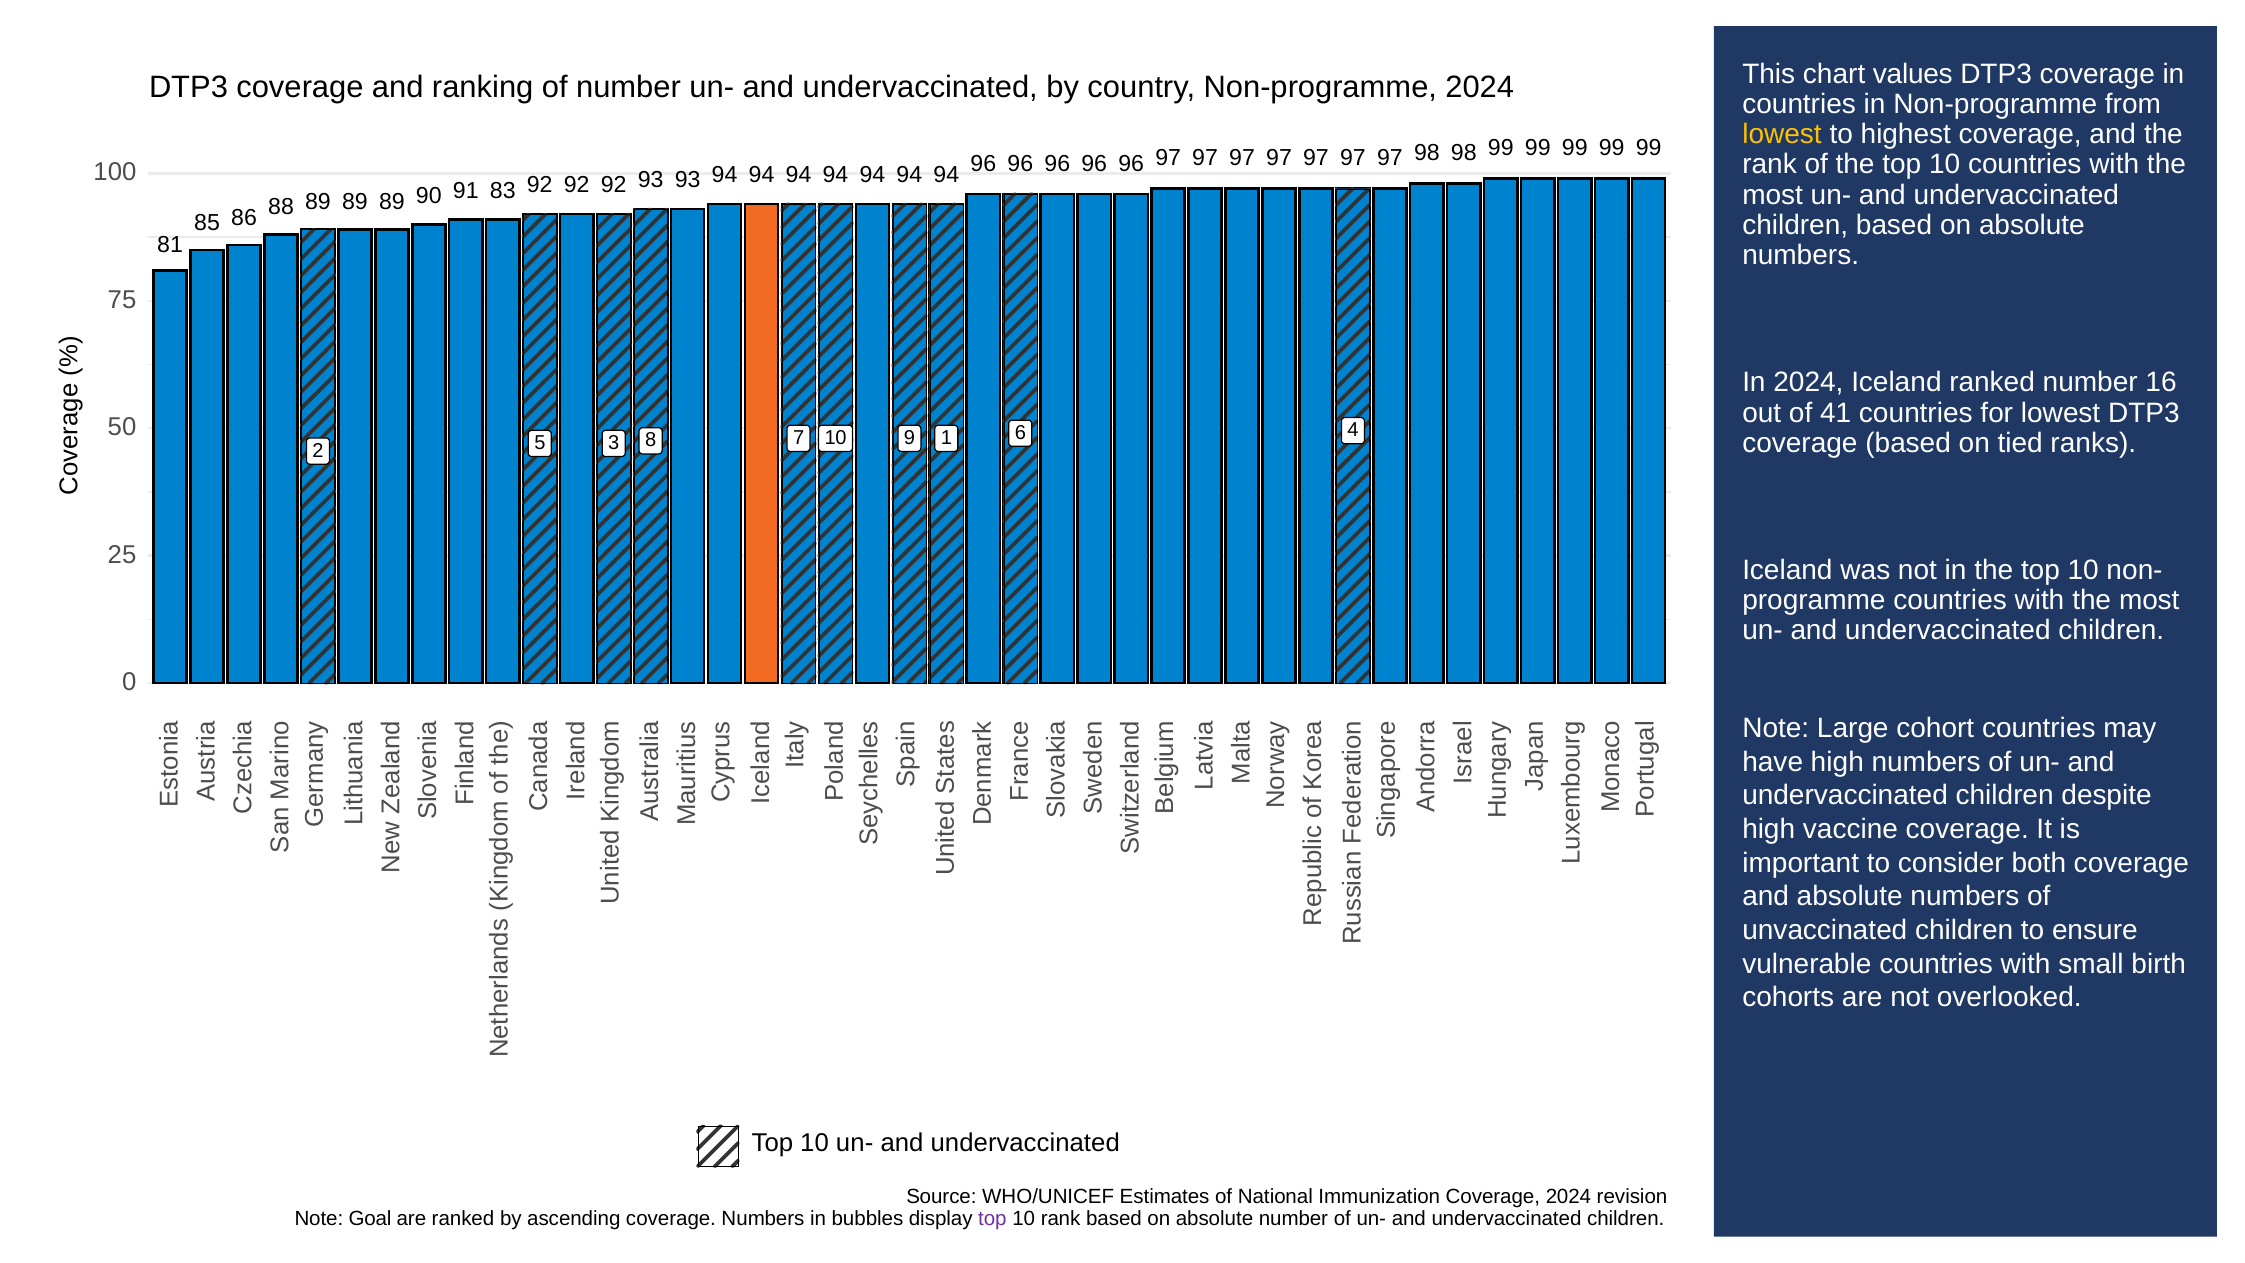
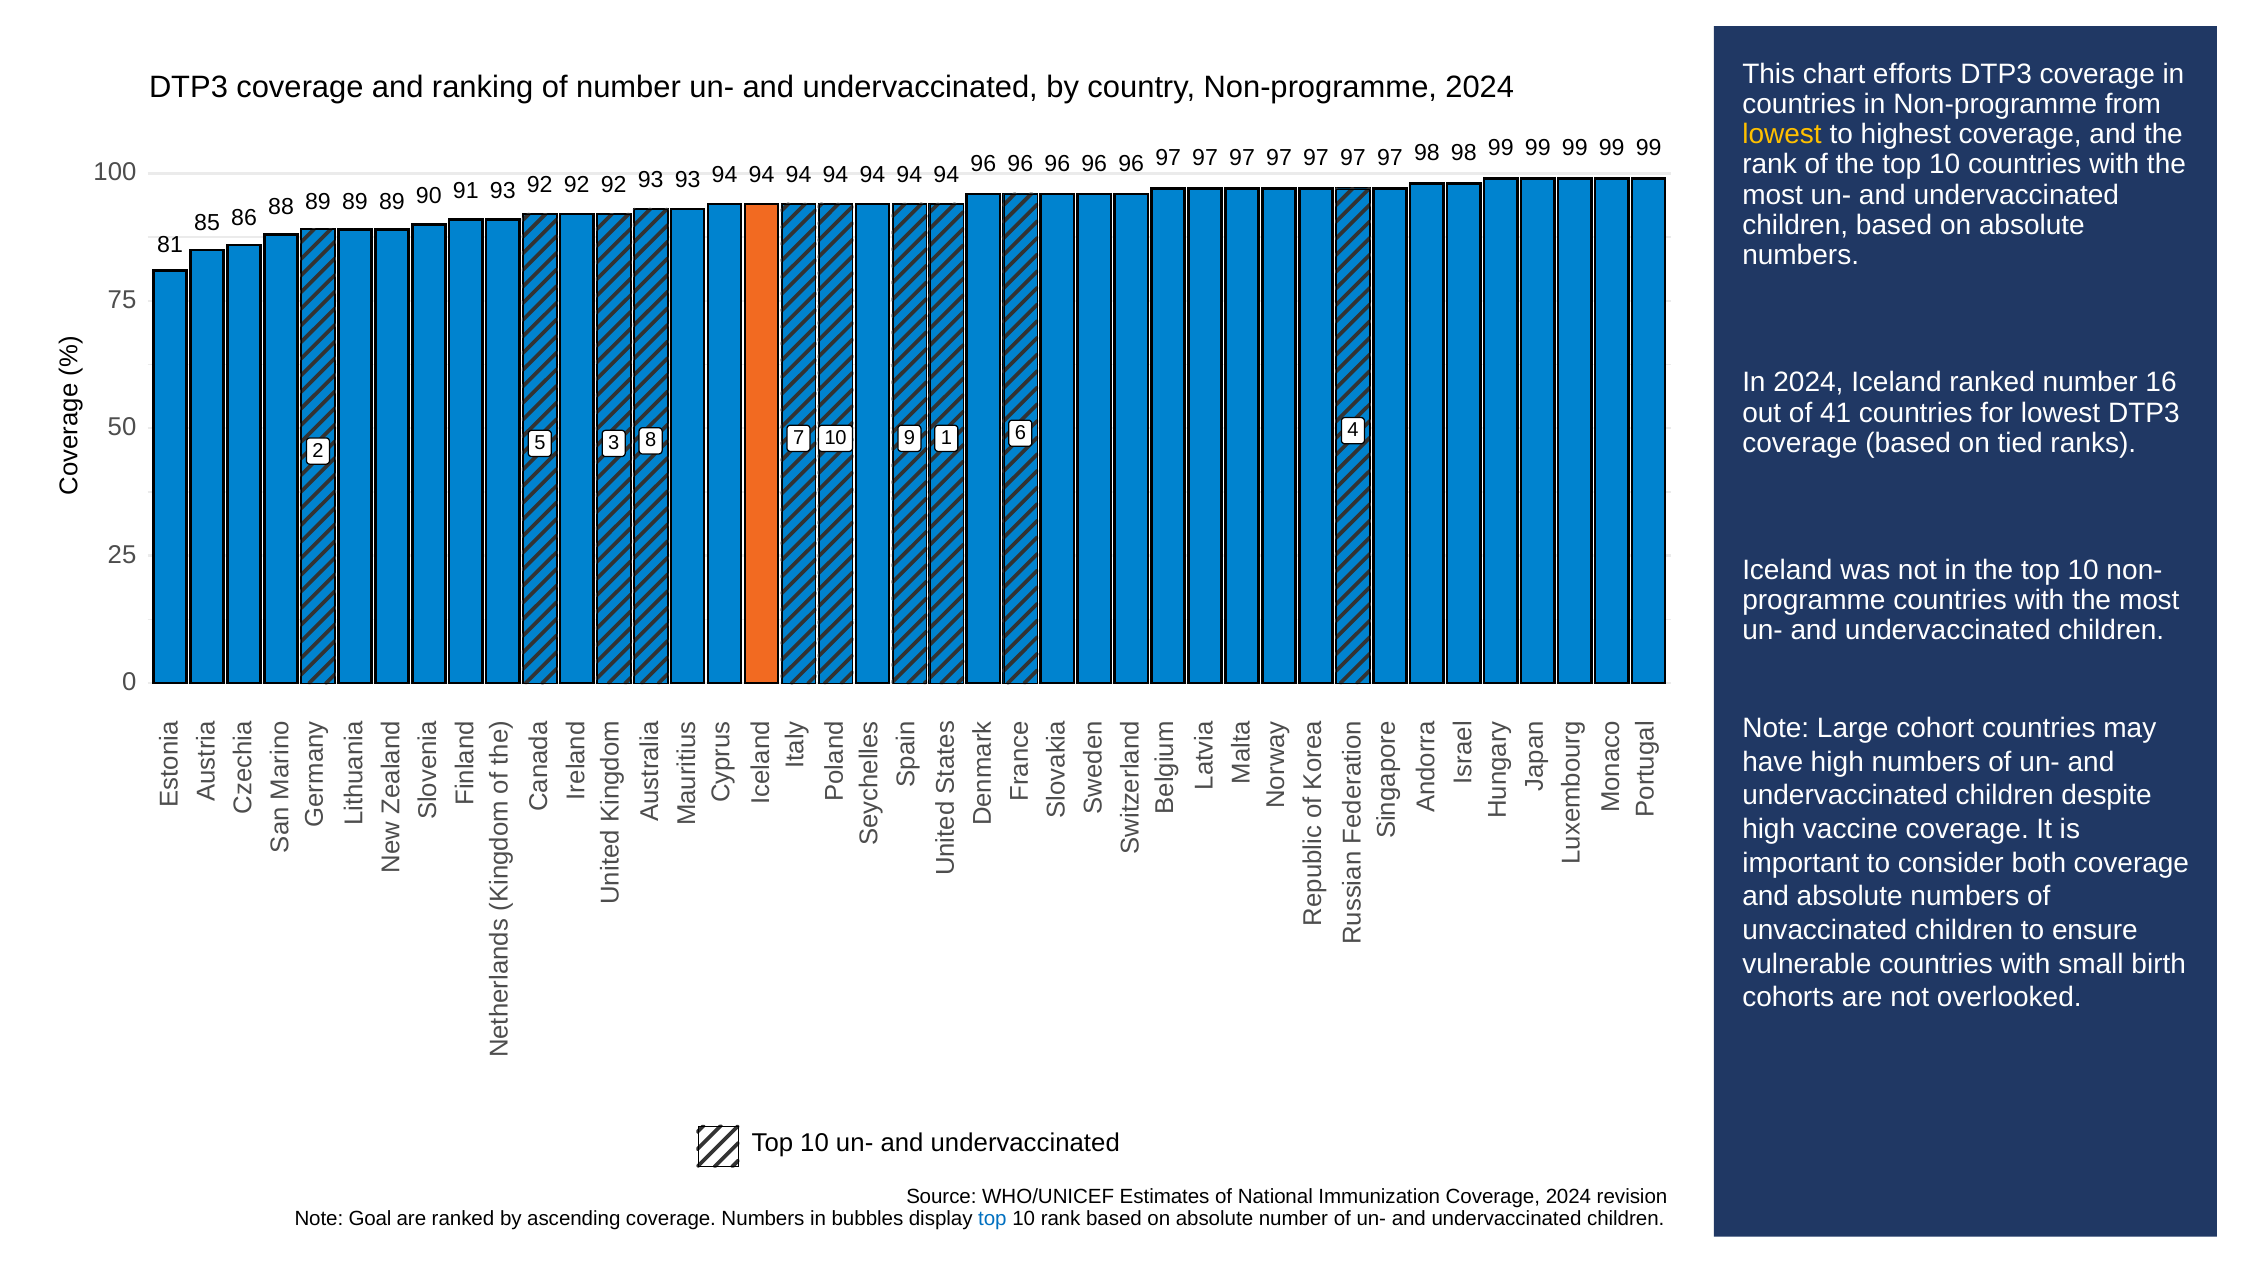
values: values -> efforts (1913, 74)
90 83: 83 -> 93 (503, 191)
top colour: purple -> blue (992, 1218)
